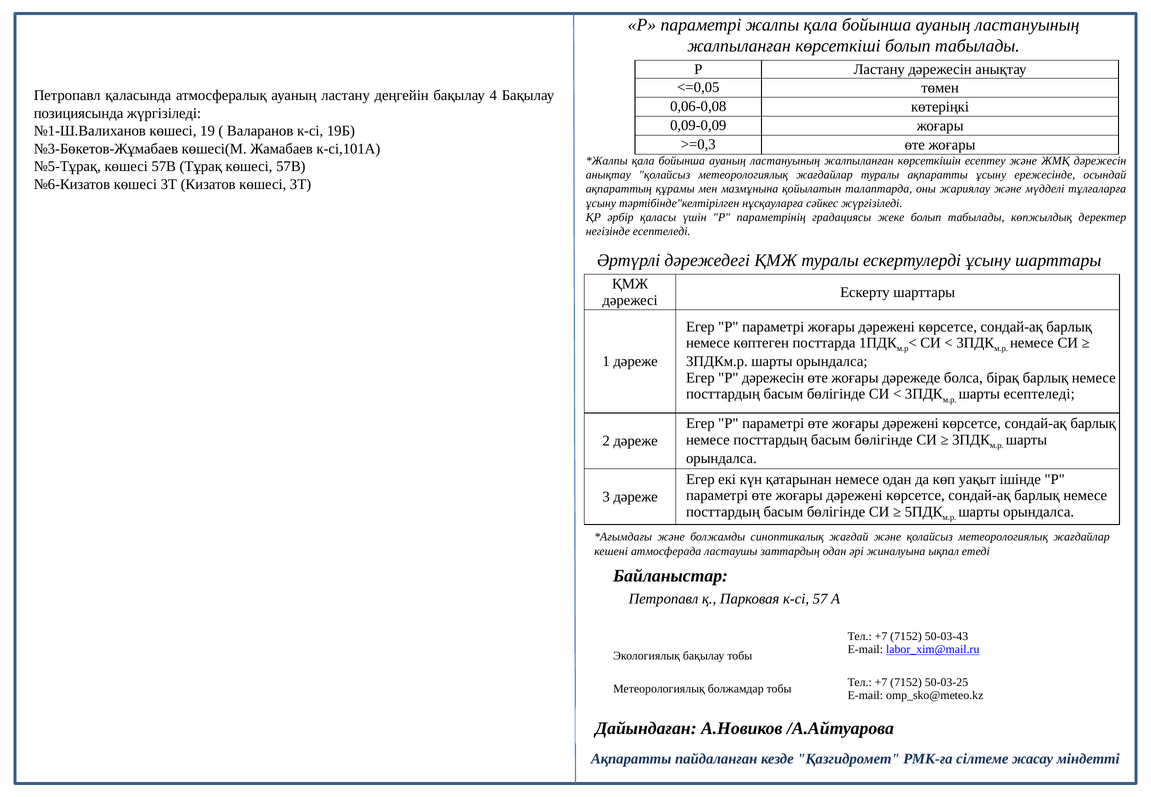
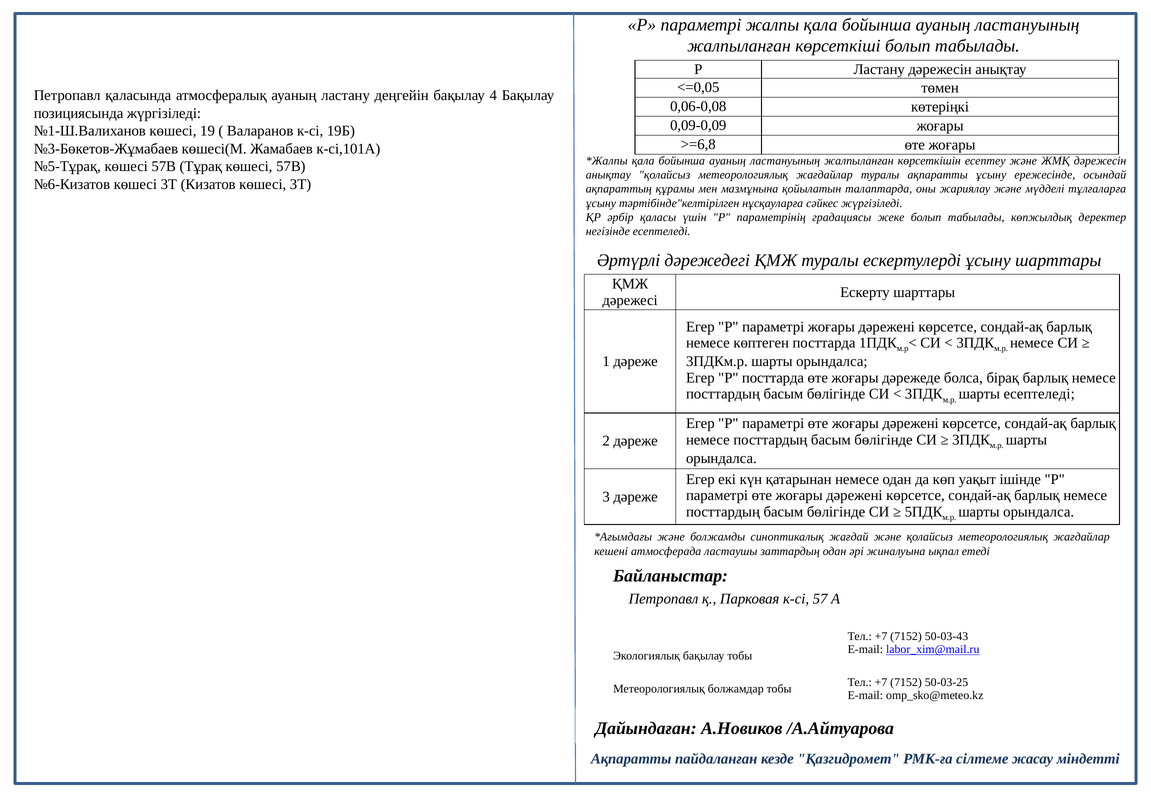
>=0,3: >=0,3 -> >=6,8 (698, 144)
P дәрежесін: дәрежесін -> посттарда (773, 378)
